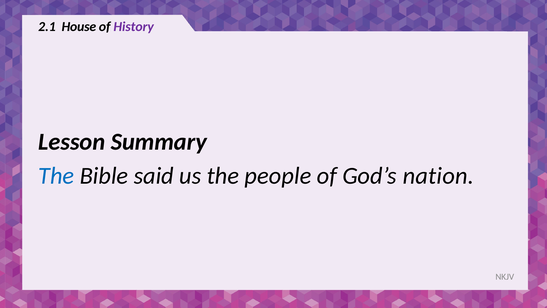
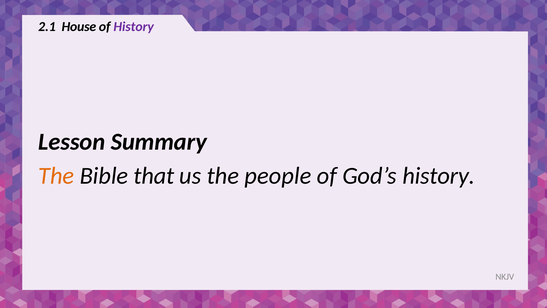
The colour: blue -> orange (56, 176)
said: said -> that (154, 176)
God’s nation: nation -> history (439, 176)
